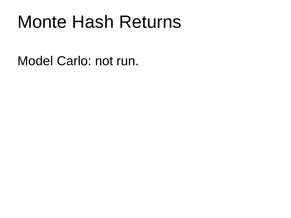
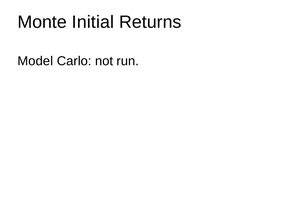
Hash: Hash -> Initial (93, 22)
